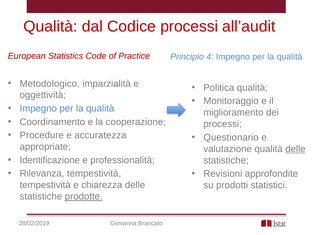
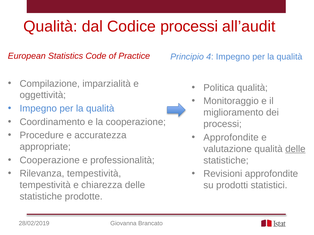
Metodologico: Metodologico -> Compilazione (50, 84)
Questionario: Questionario -> Approfondite (231, 138)
Identificazione: Identificazione -> Cooperazione (50, 160)
prodotte underline: present -> none (84, 197)
